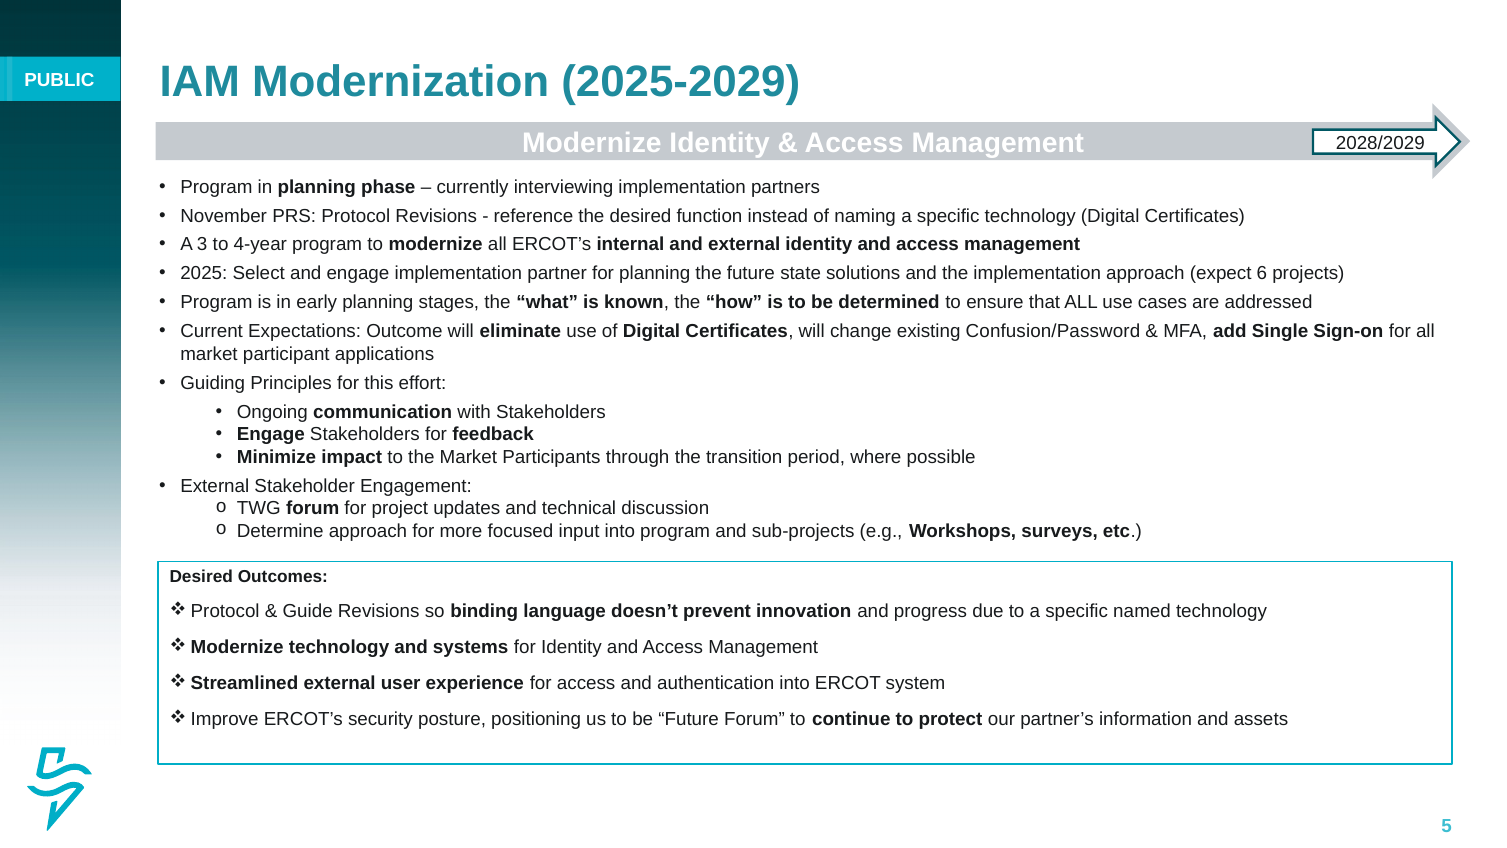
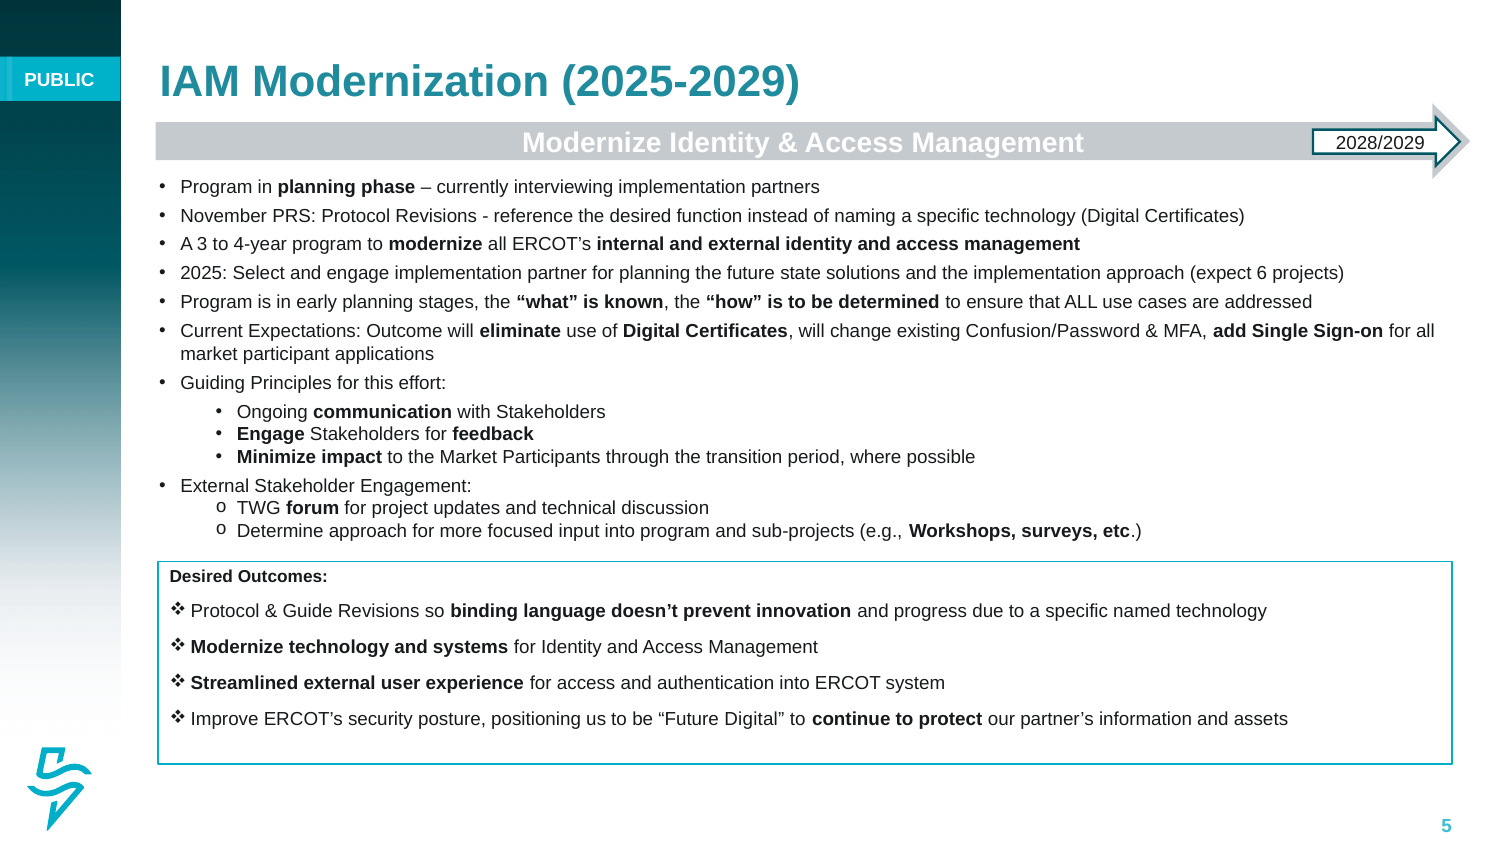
Future Forum: Forum -> Digital (754, 719)
